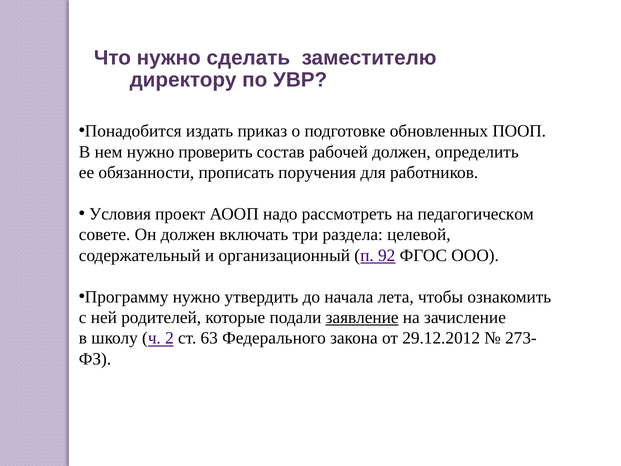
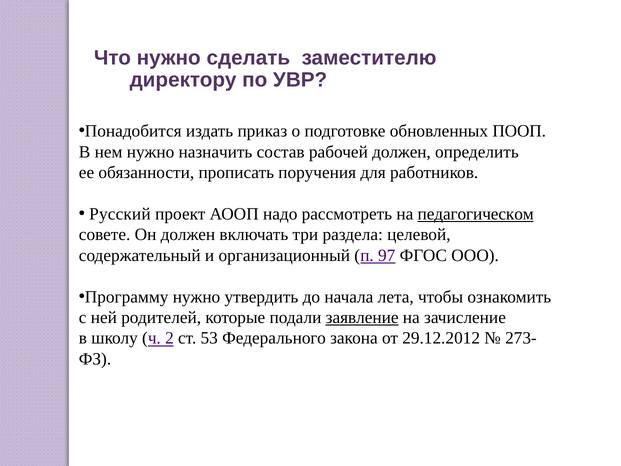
проверить: проверить -> назначить (215, 152)
Условия: Условия -> Русский (120, 214)
педагогическом underline: none -> present (476, 214)
92: 92 -> 97 (387, 255)
63: 63 -> 53 (209, 338)
